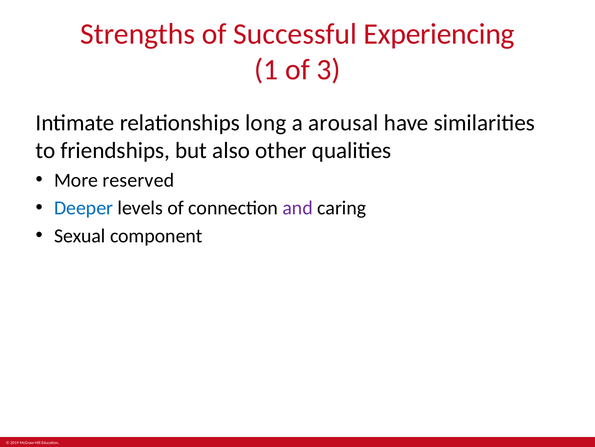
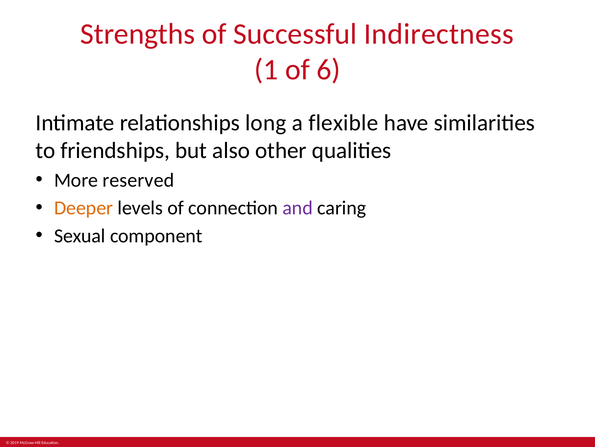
Experiencing: Experiencing -> Indirectness (439, 34)
3: 3 -> 6 (329, 70)
arousal: arousal -> flexible (343, 123)
Deeper colour: blue -> orange (84, 208)
